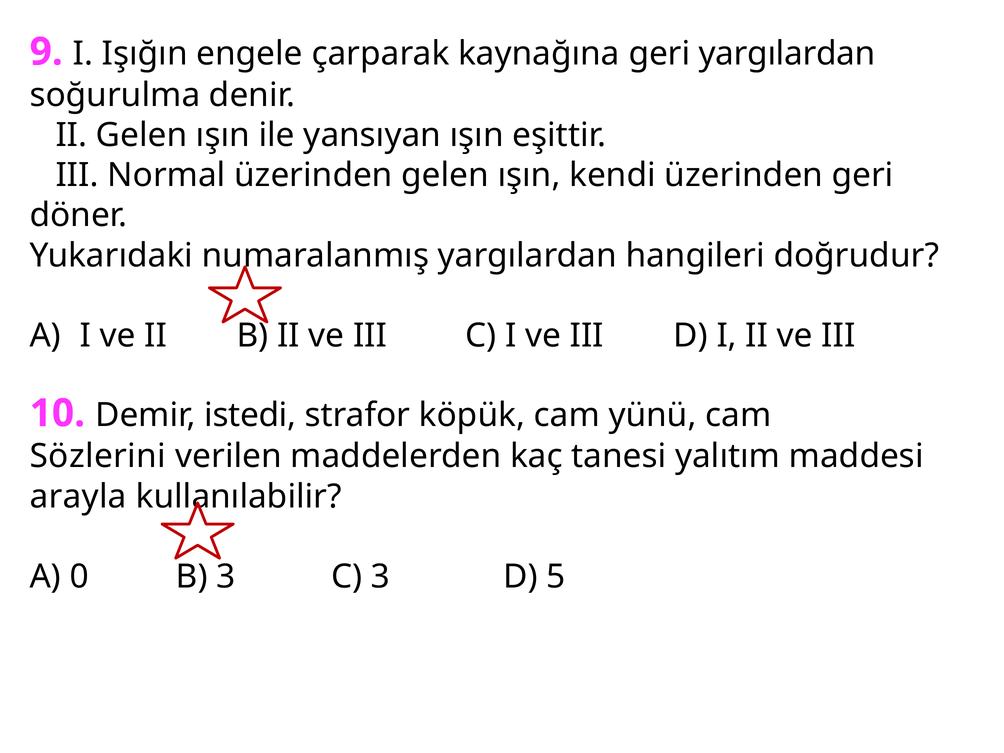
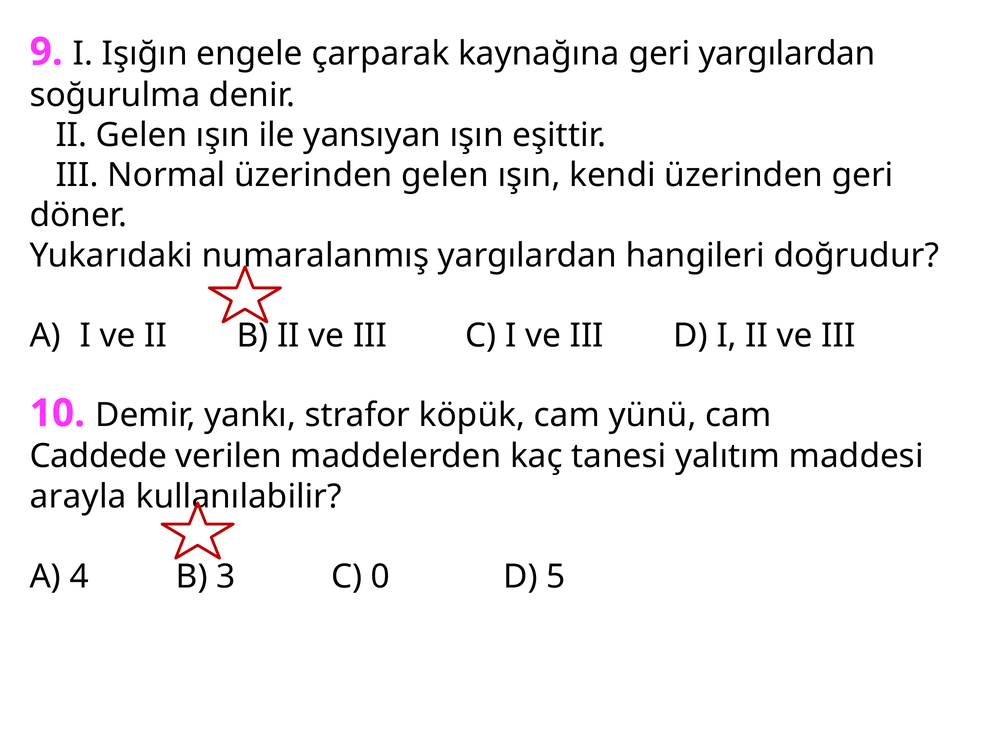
istedi: istedi -> yankı (250, 415)
Sözlerini: Sözlerini -> Caddede (98, 456)
0: 0 -> 4 (79, 577)
C 3: 3 -> 0 (381, 577)
